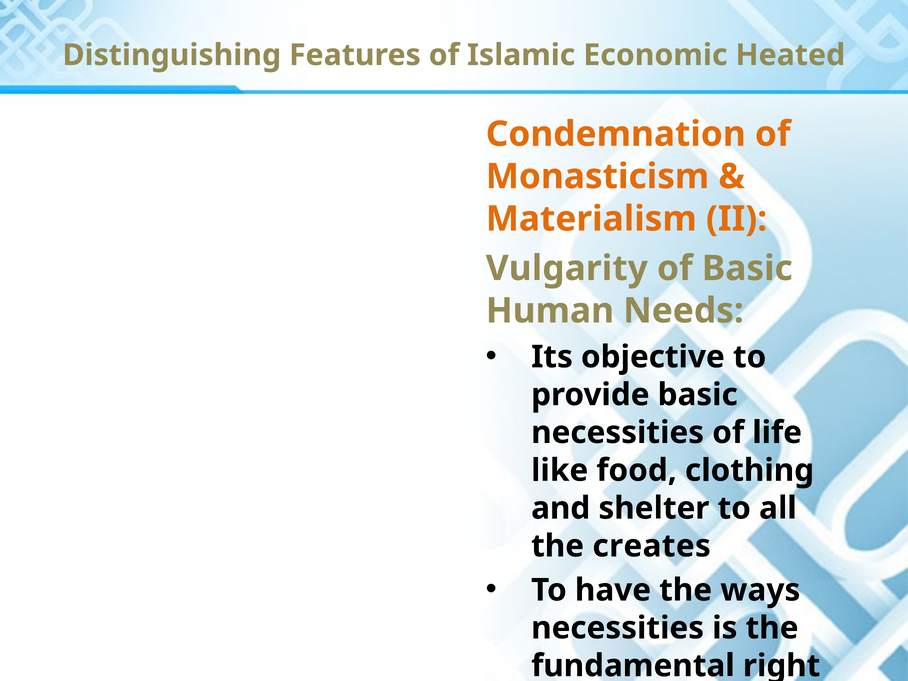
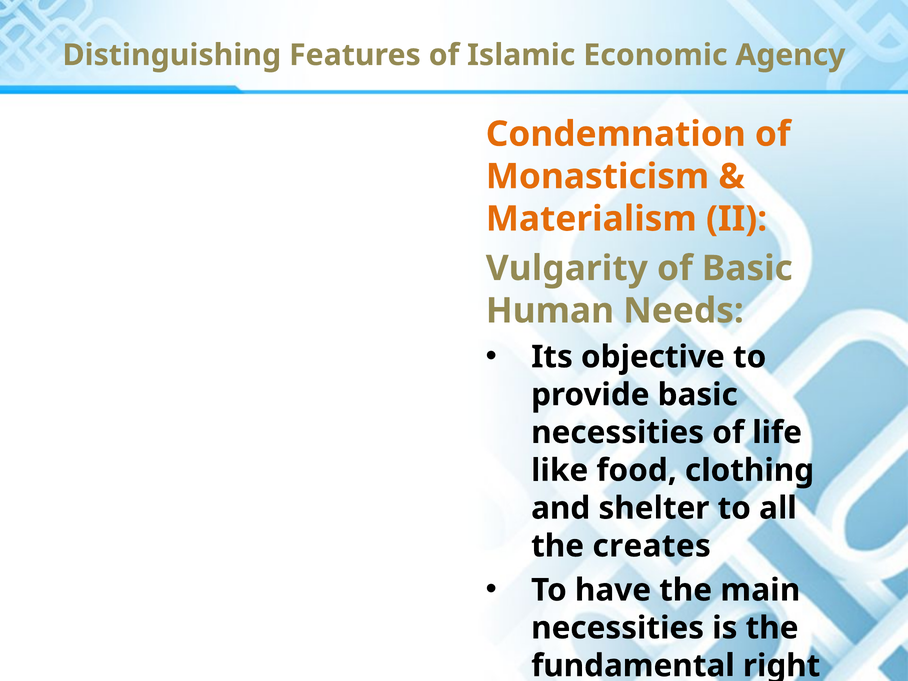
Heated: Heated -> Agency (790, 55)
ways: ways -> main (760, 590)
